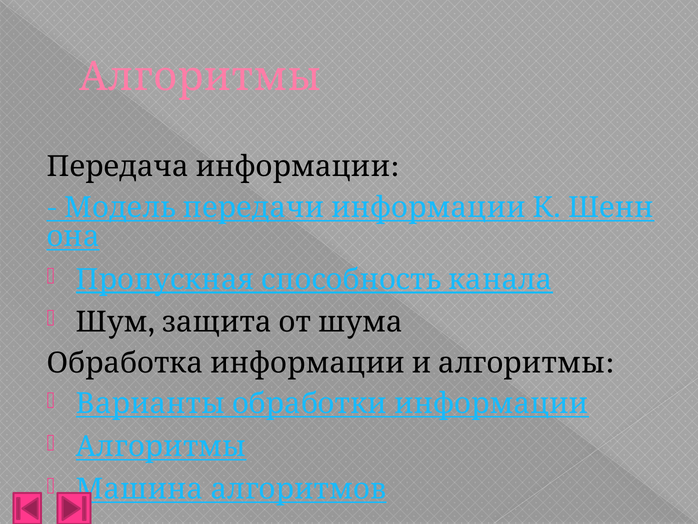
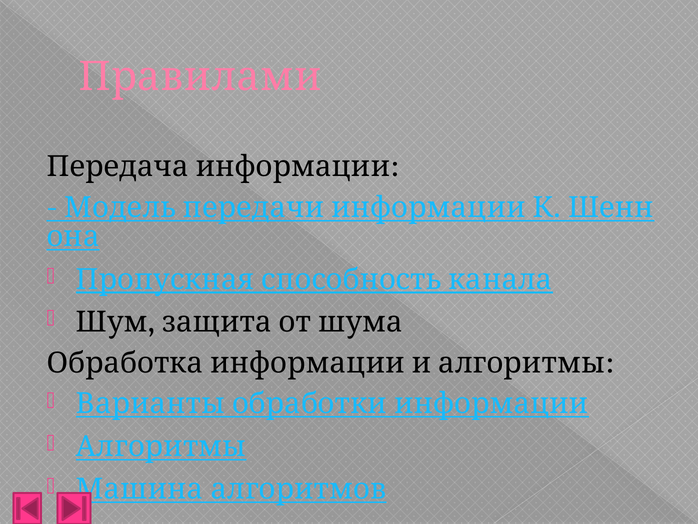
Алгоритмы: Алгоритмы -> Правилами (200, 77)
